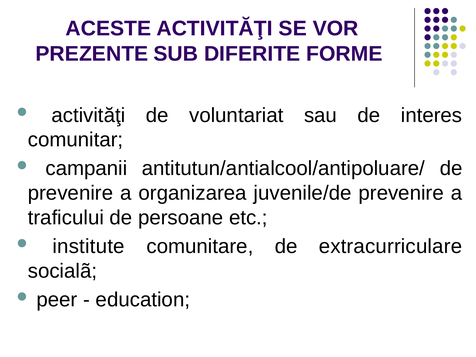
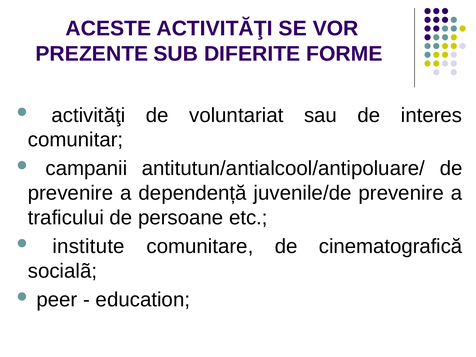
organizarea: organizarea -> dependență (193, 193)
extracurriculare: extracurriculare -> cinematografică (391, 246)
